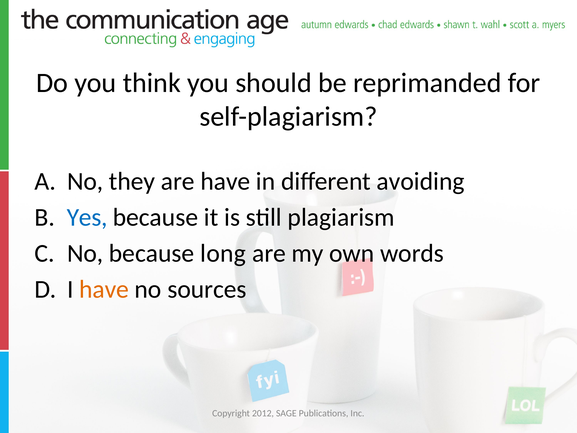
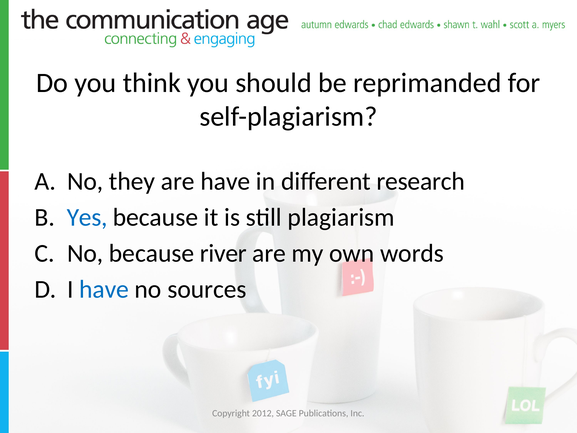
avoiding: avoiding -> research (421, 181)
long: long -> river (223, 253)
have colour: orange -> blue (104, 289)
